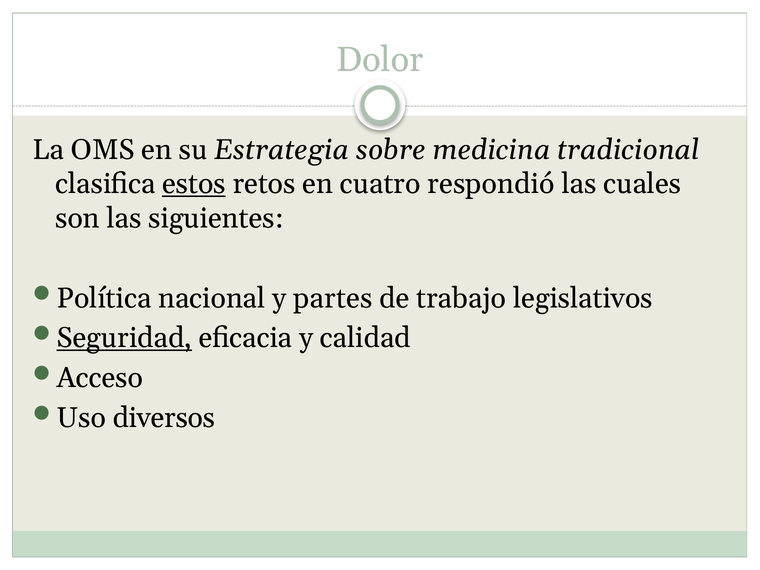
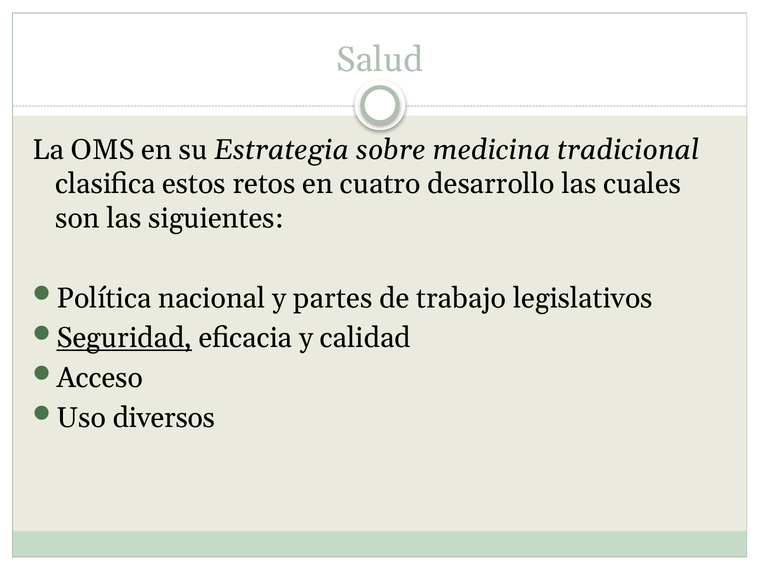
Dolor: Dolor -> Salud (380, 60)
estos underline: present -> none (194, 184)
respondió: respondió -> desarrollo (491, 184)
